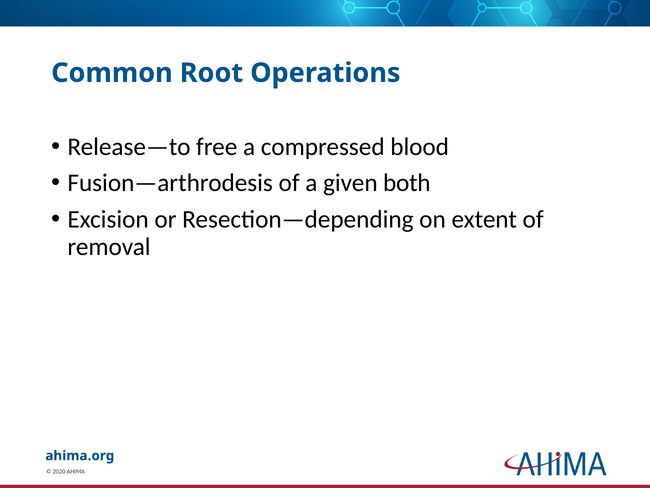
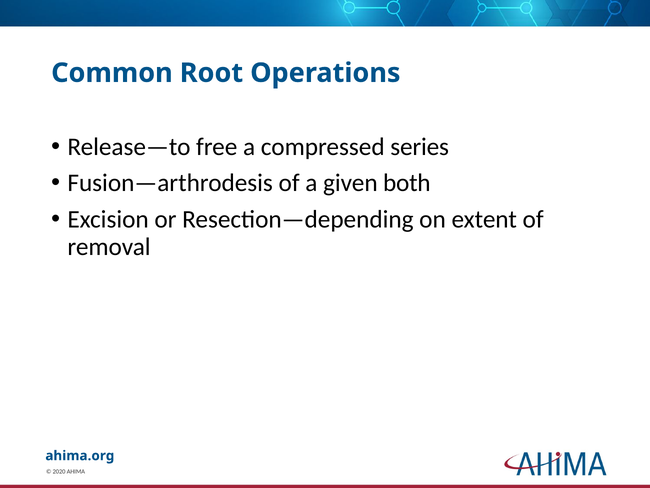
blood: blood -> series (420, 147)
